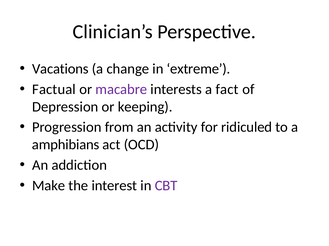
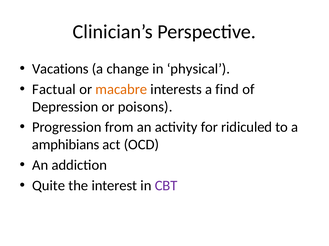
extreme: extreme -> physical (198, 69)
macabre colour: purple -> orange (121, 89)
fact: fact -> find (227, 89)
keeping: keeping -> poisons (145, 107)
Make: Make -> Quite (49, 186)
